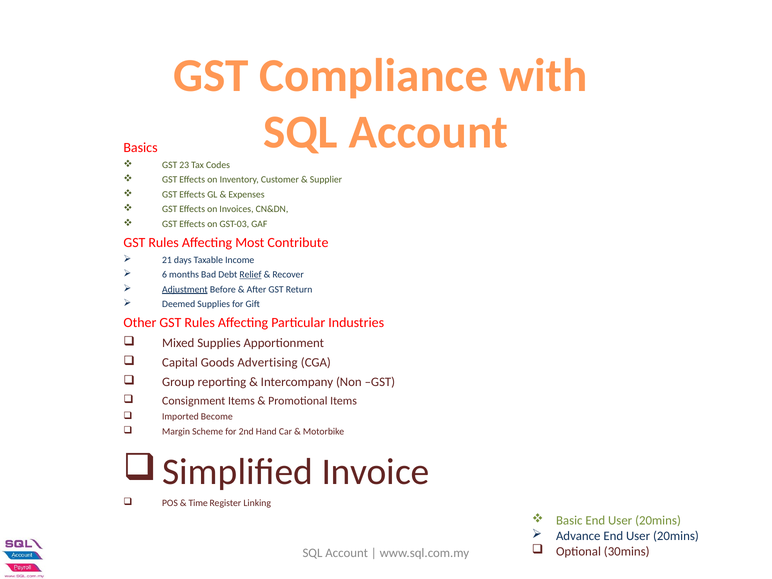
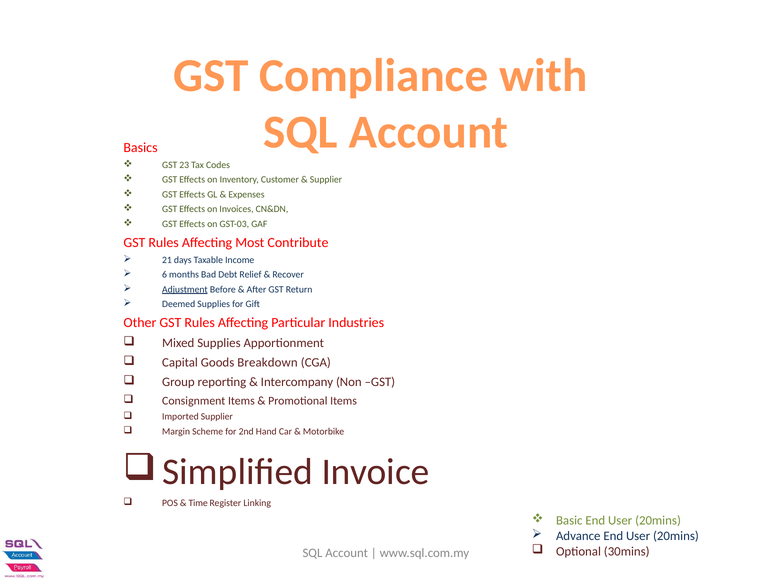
Relief underline: present -> none (250, 275)
Advertising: Advertising -> Breakdown (267, 363)
Imported Become: Become -> Supplier (217, 417)
